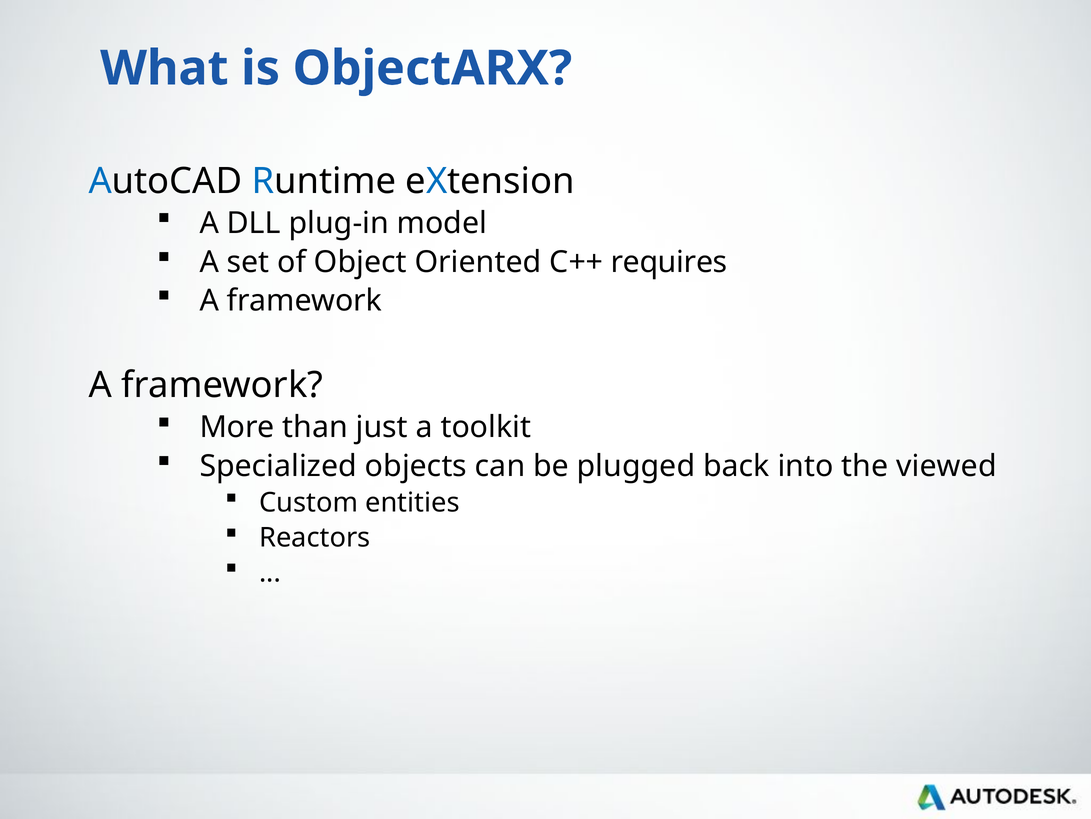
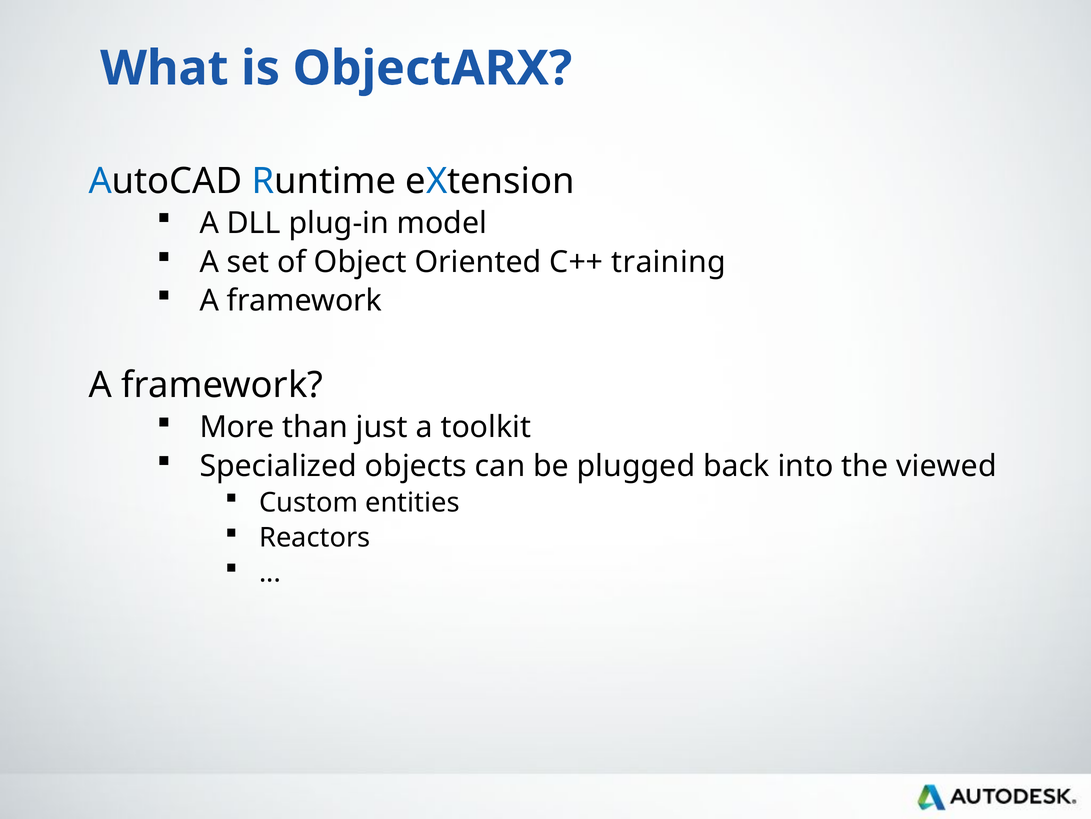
requires: requires -> training (669, 262)
